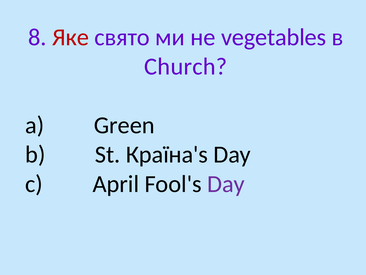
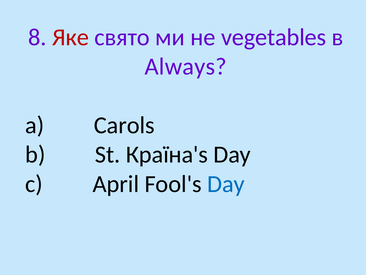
Church: Church -> Always (186, 66)
Green: Green -> Carols (124, 125)
Day colour: purple -> blue (226, 184)
